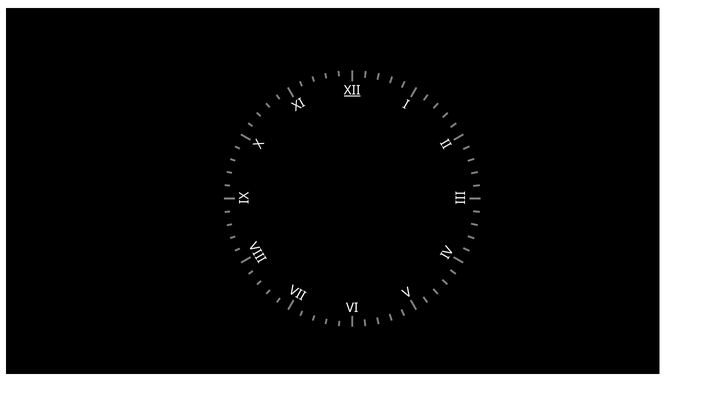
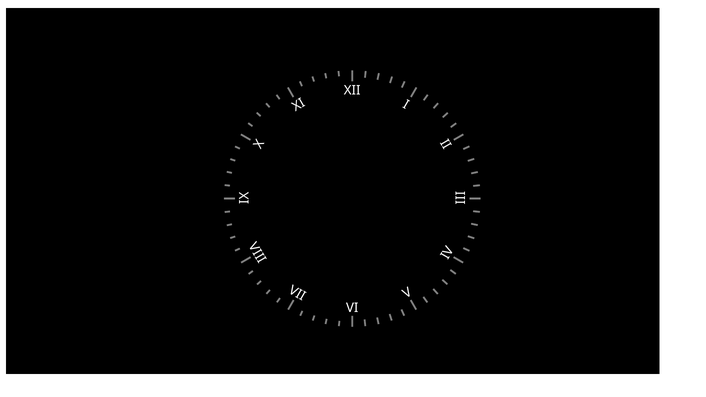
XII underline: present -> none (352, 90)
